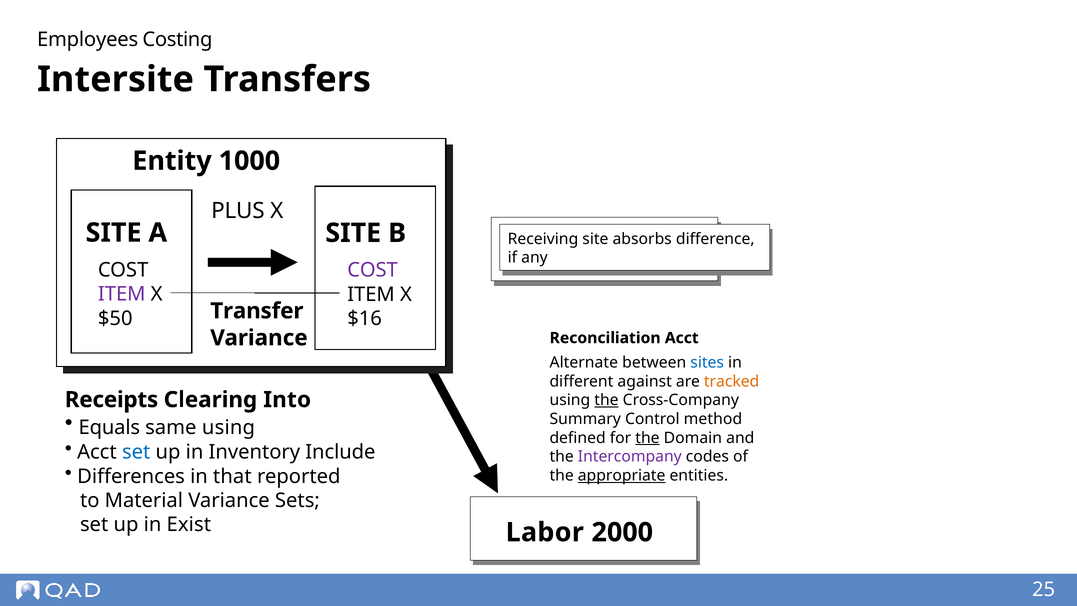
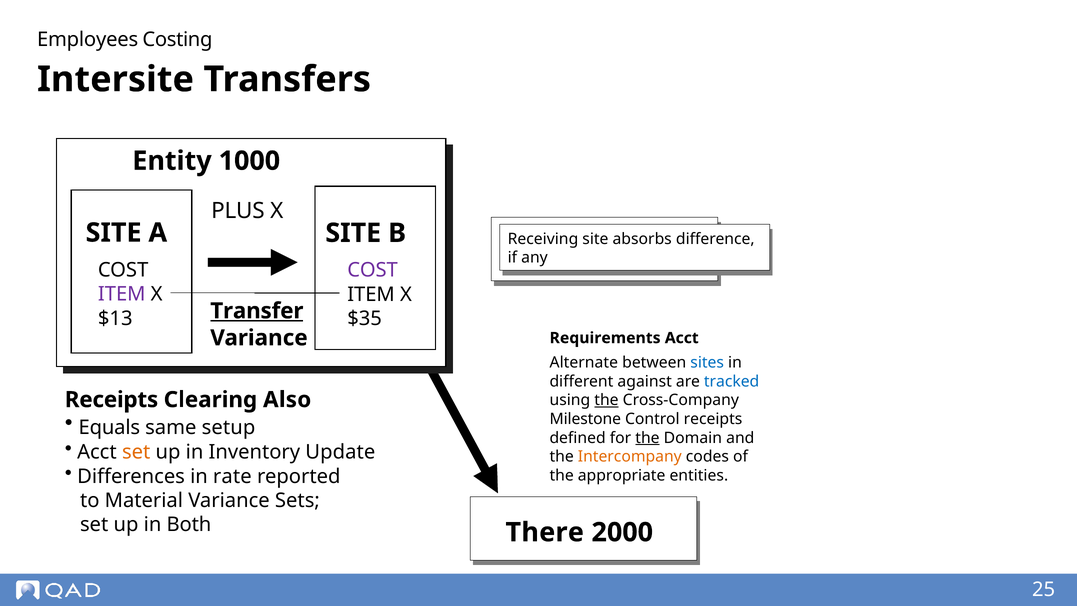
Transfer underline: none -> present (257, 311)
$50: $50 -> $13 (115, 318)
$16: $16 -> $35 (365, 319)
Reconciliation: Reconciliation -> Requirements (605, 338)
tracked colour: orange -> blue (732, 381)
Into: Into -> Also (287, 400)
Summary: Summary -> Milestone (585, 419)
Control method: method -> receipts (713, 419)
same using: using -> setup (229, 427)
set colour: blue -> orange (136, 452)
Include: Include -> Update (340, 452)
Intercompany colour: purple -> orange (630, 457)
that: that -> rate (232, 476)
appropriate underline: present -> none (622, 475)
Exist: Exist -> Both (189, 525)
Labor: Labor -> There (545, 532)
